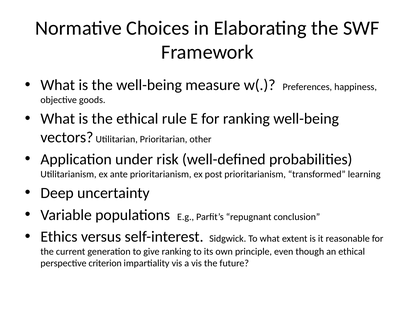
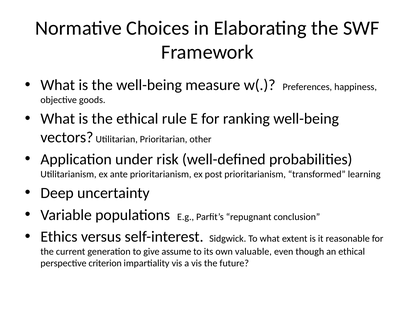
give ranking: ranking -> assume (176, 252)
principle: principle -> valuable (253, 252)
